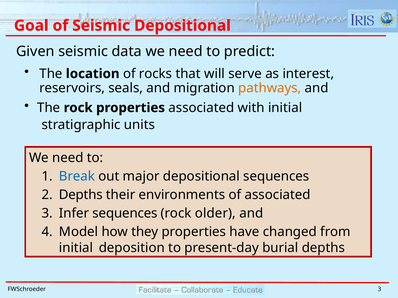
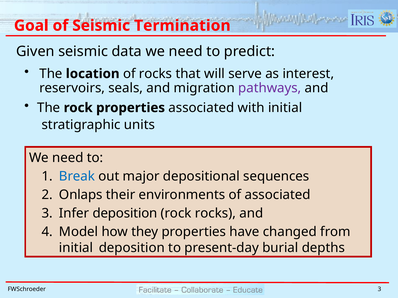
Seismic Depositional: Depositional -> Termination (182, 26)
pathways colour: orange -> purple (270, 88)
Depths: Depths -> Onlaps (81, 195)
Infer sequences: sequences -> deposition (125, 214)
rock older: older -> rocks (215, 214)
